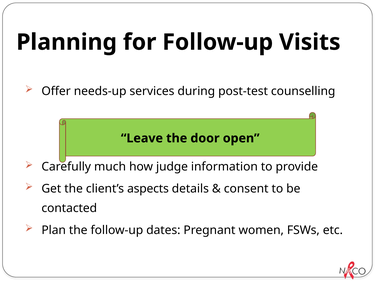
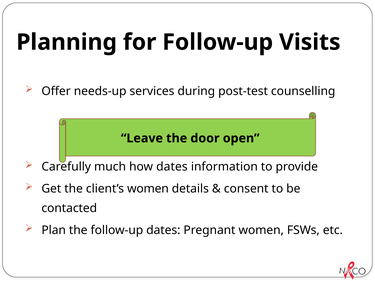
how judge: judge -> dates (172, 167)
client’s aspects: aspects -> women (148, 189)
